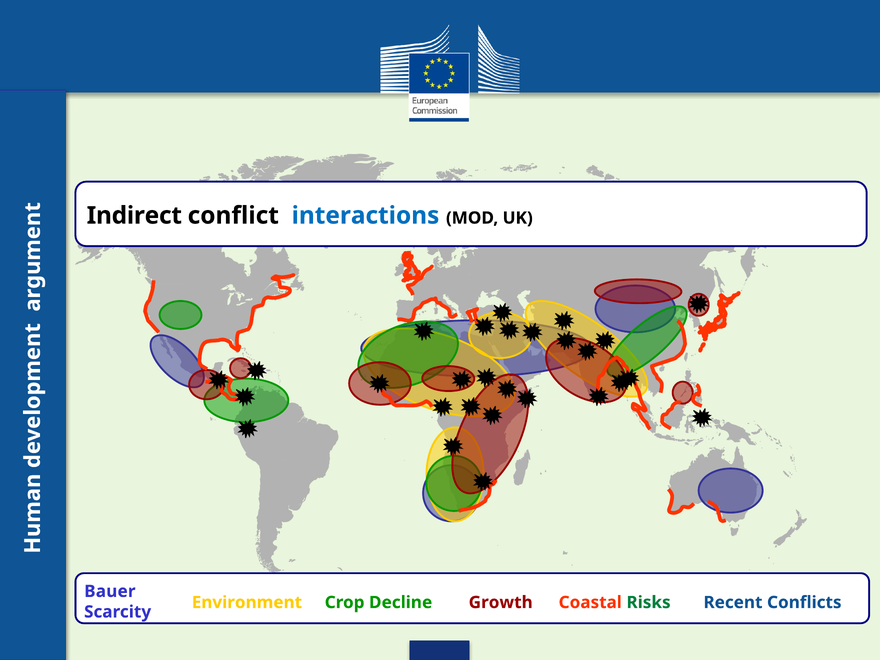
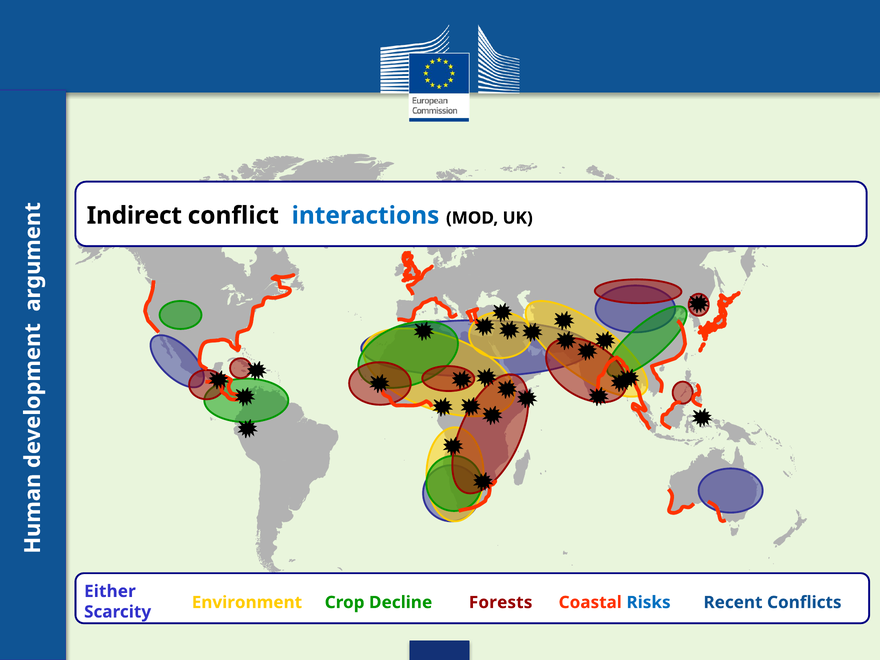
Bauer: Bauer -> Either (110, 591)
Growth: Growth -> Forests (501, 602)
Risks colour: green -> blue (649, 602)
